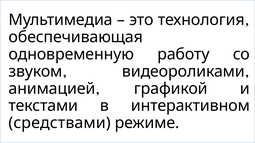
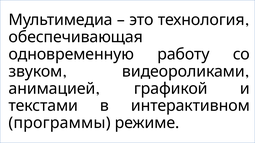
средствами: средствами -> программы (60, 123)
